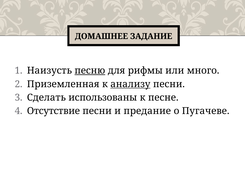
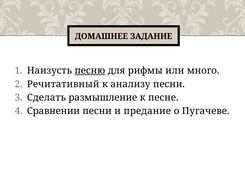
Приземленная: Приземленная -> Речитативный (63, 84)
анализу underline: present -> none (130, 84)
использованы: использованы -> размышление (103, 97)
Отсутствие: Отсутствие -> Сравнении (53, 111)
